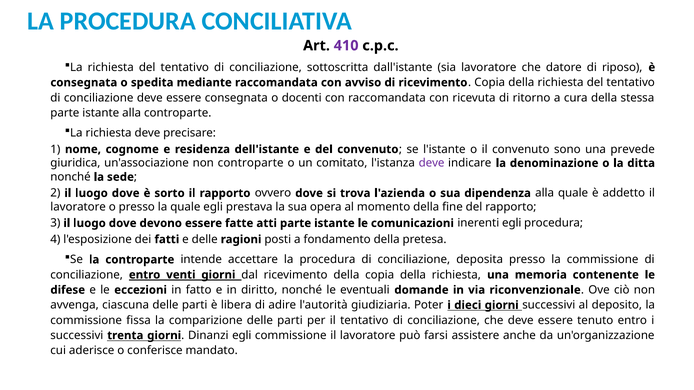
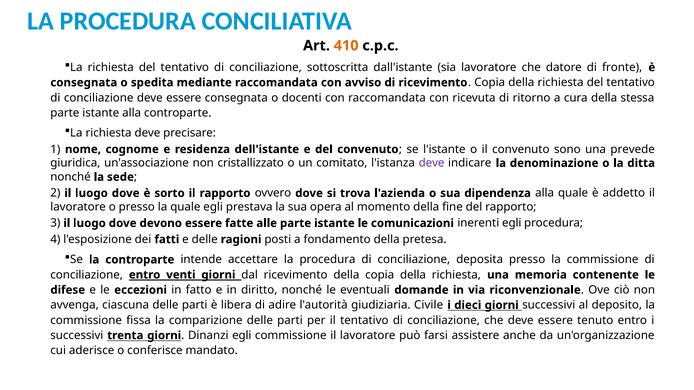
410 colour: purple -> orange (346, 46)
riposo: riposo -> fronte (622, 67)
non controparte: controparte -> cristallizzato (251, 163)
atti: atti -> alle (267, 223)
Poter: Poter -> Civile (429, 305)
